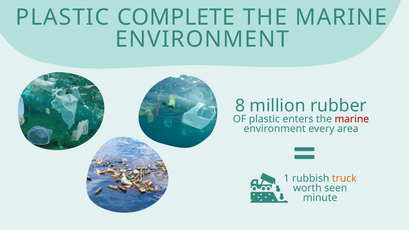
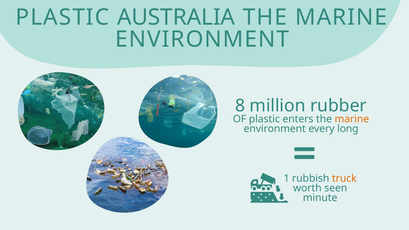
COMPLETE: COMPLETE -> AUSTRALIA (176, 17)
marine colour: red -> orange (352, 119)
area: area -> long (348, 129)
